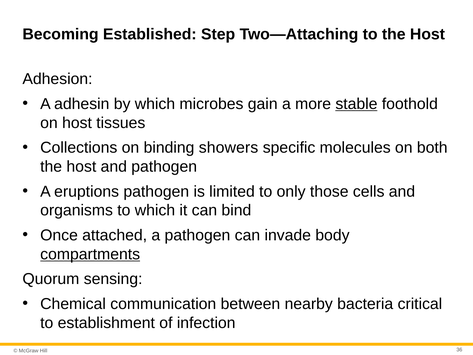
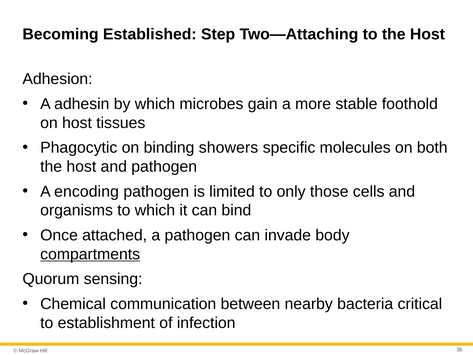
stable underline: present -> none (356, 104)
Collections: Collections -> Phagocytic (79, 148)
eruptions: eruptions -> encoding (87, 191)
